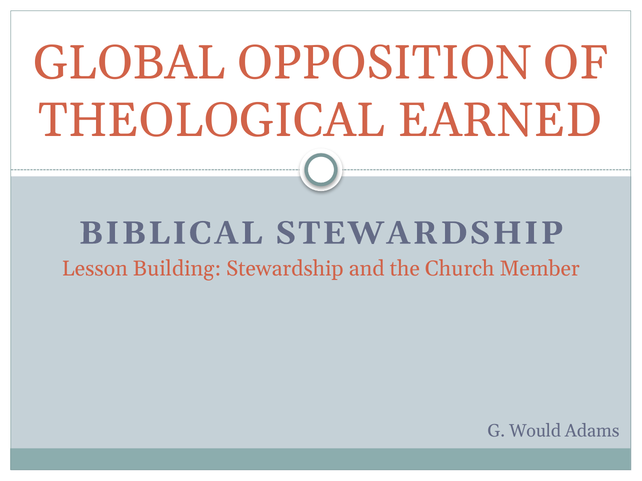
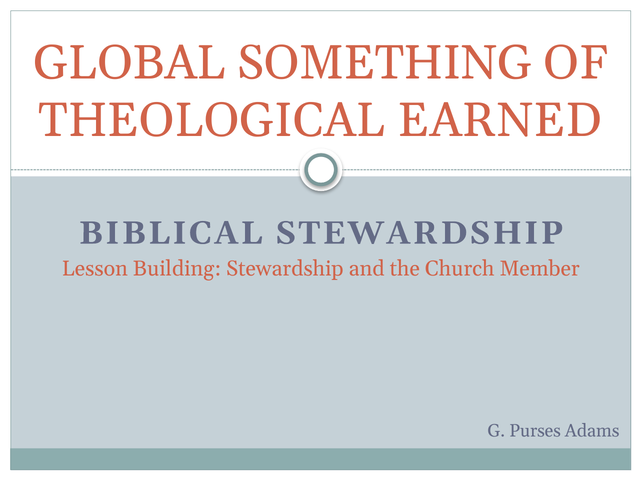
OPPOSITION: OPPOSITION -> SOMETHING (385, 63)
Would: Would -> Purses (535, 431)
